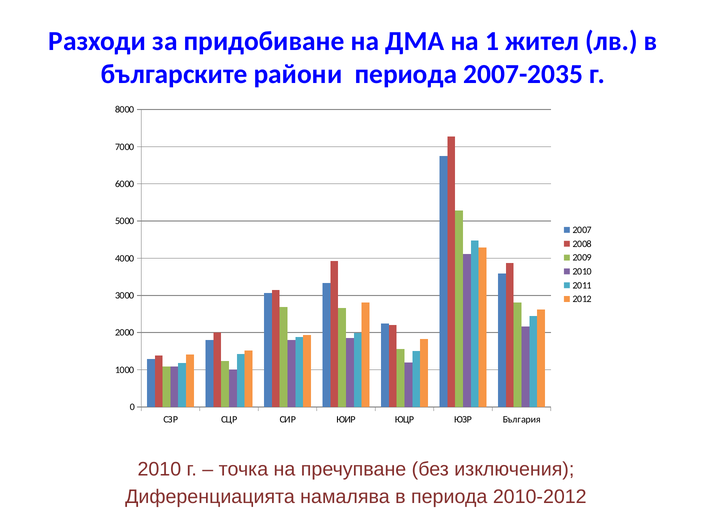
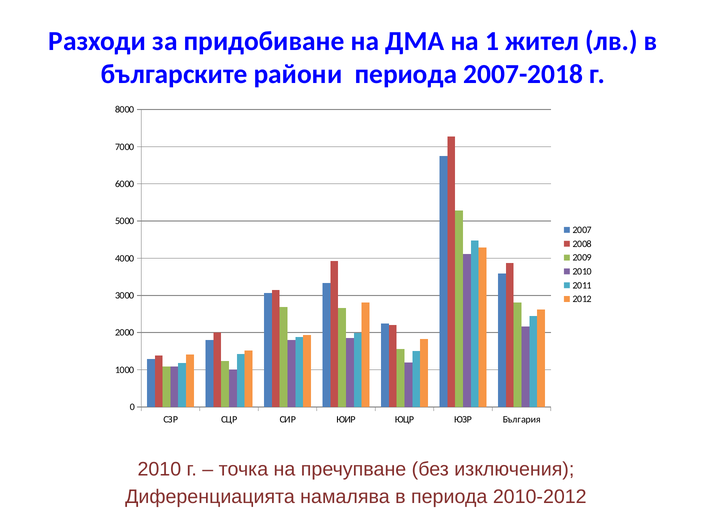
2007-2035: 2007-2035 -> 2007-2018 (523, 74)
